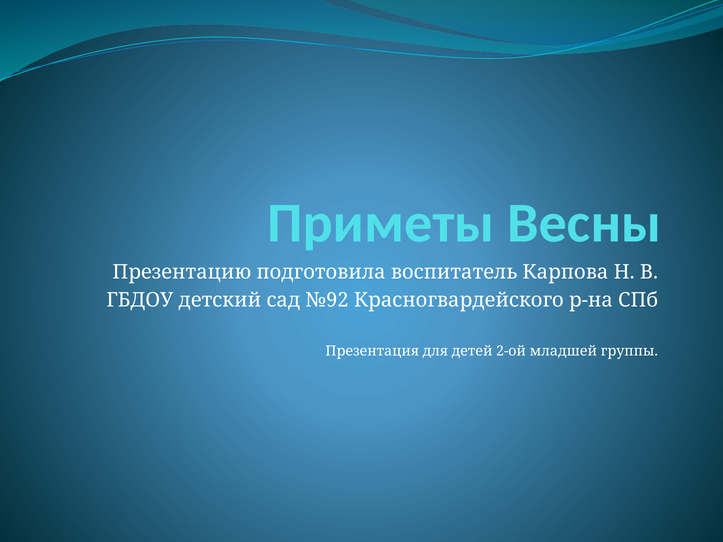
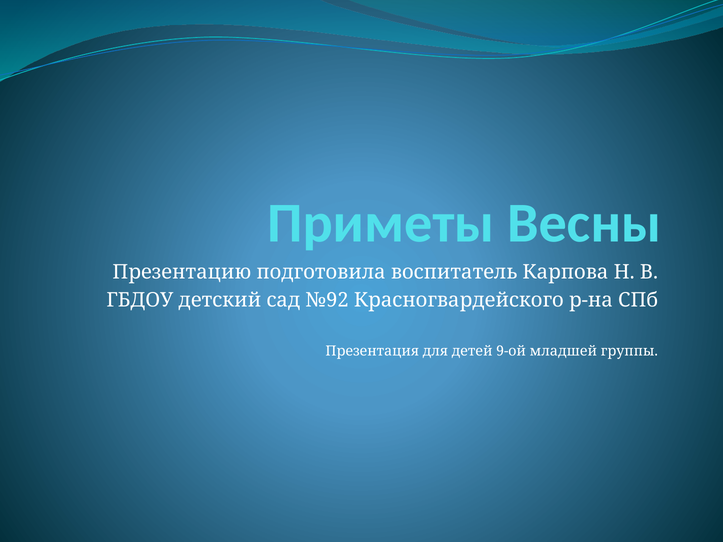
2-ой: 2-ой -> 9-ой (511, 351)
